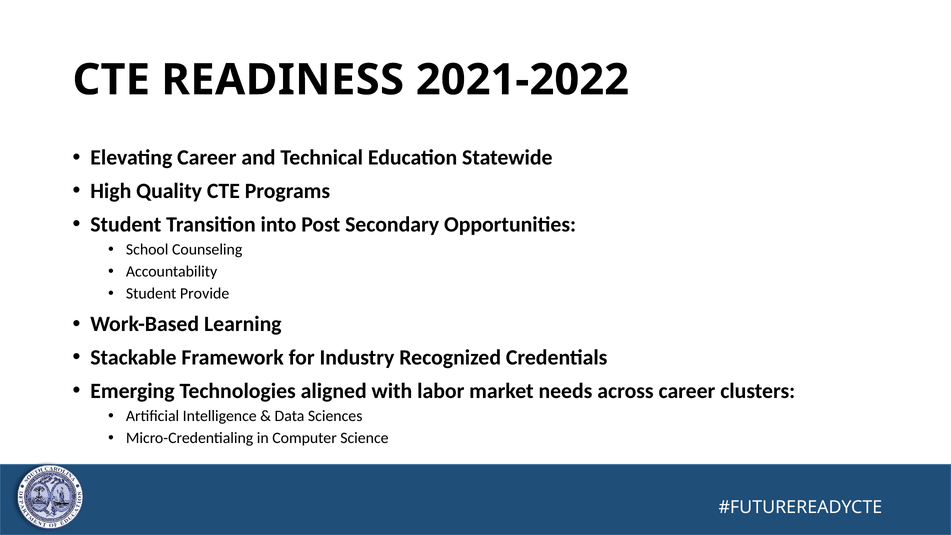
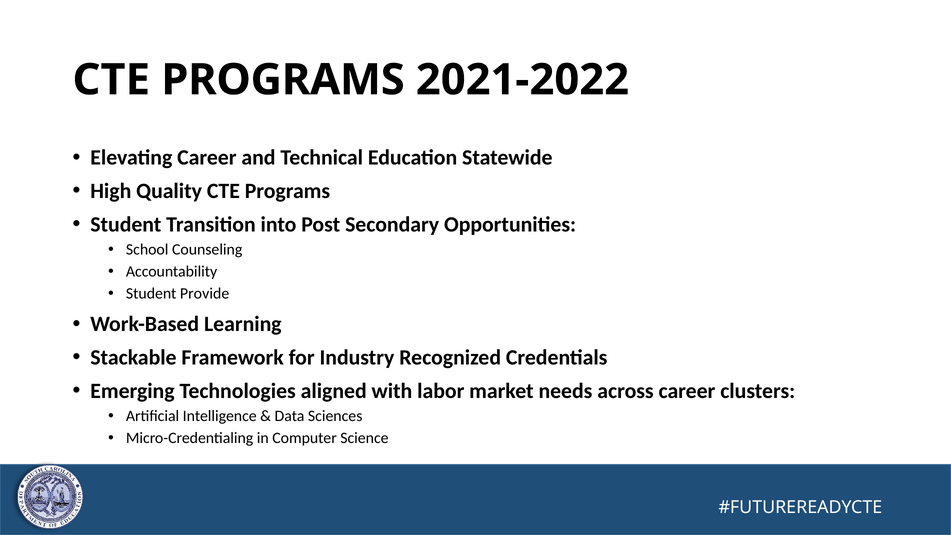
READINESS: READINESS -> PROGRAMS (283, 80)
